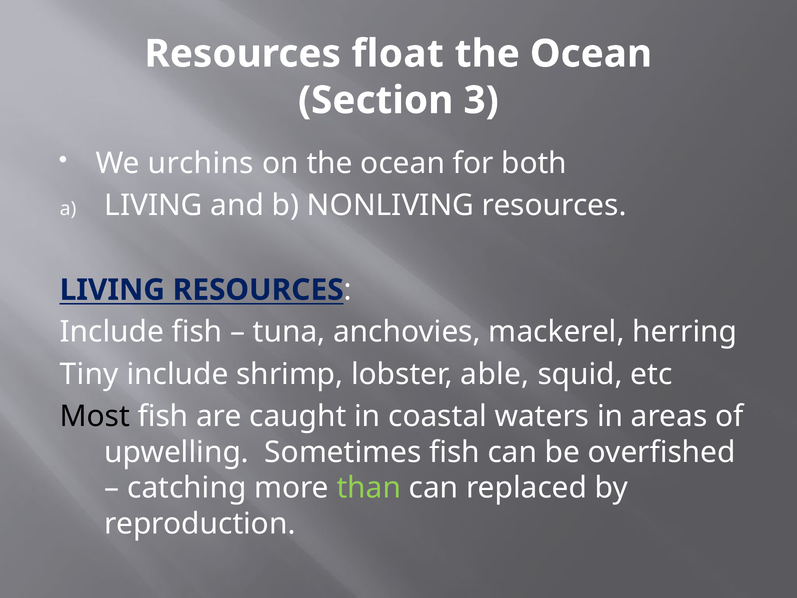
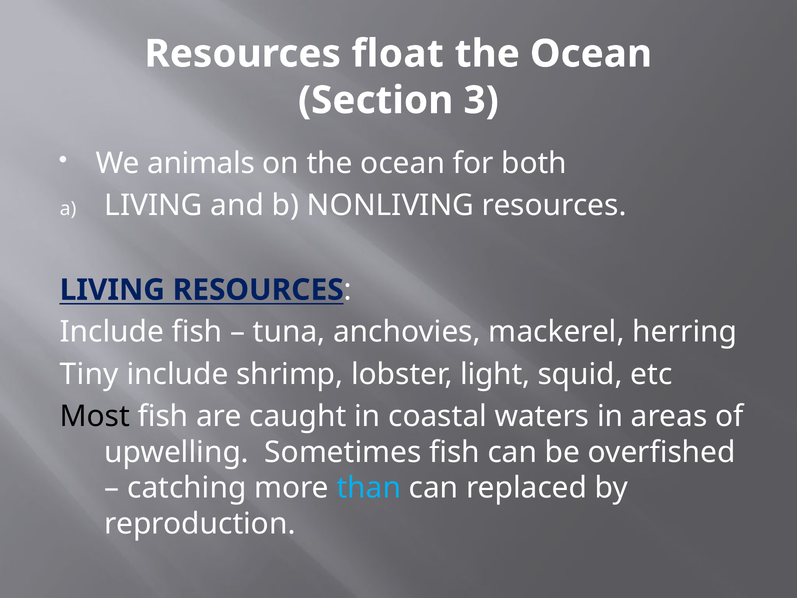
urchins: urchins -> animals (201, 163)
able: able -> light (495, 374)
than colour: light green -> light blue (369, 488)
